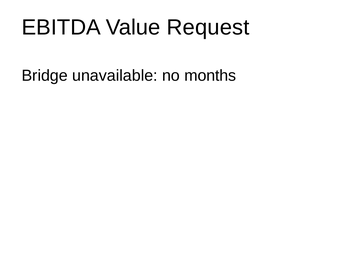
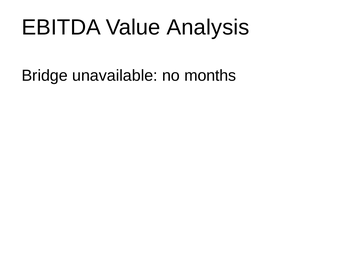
Request: Request -> Analysis (208, 27)
